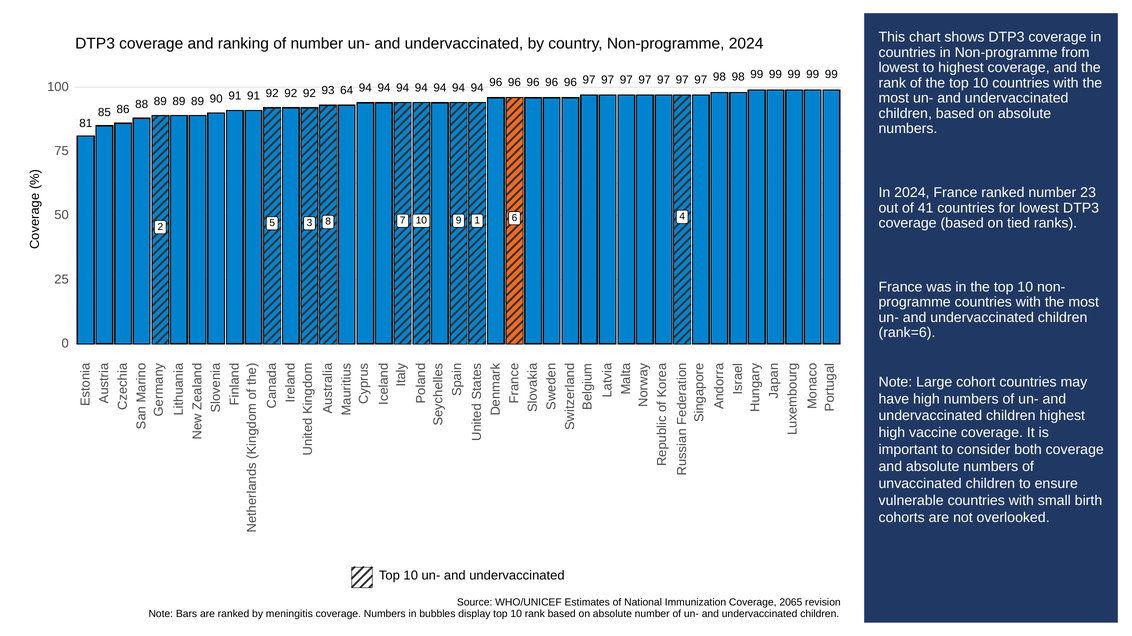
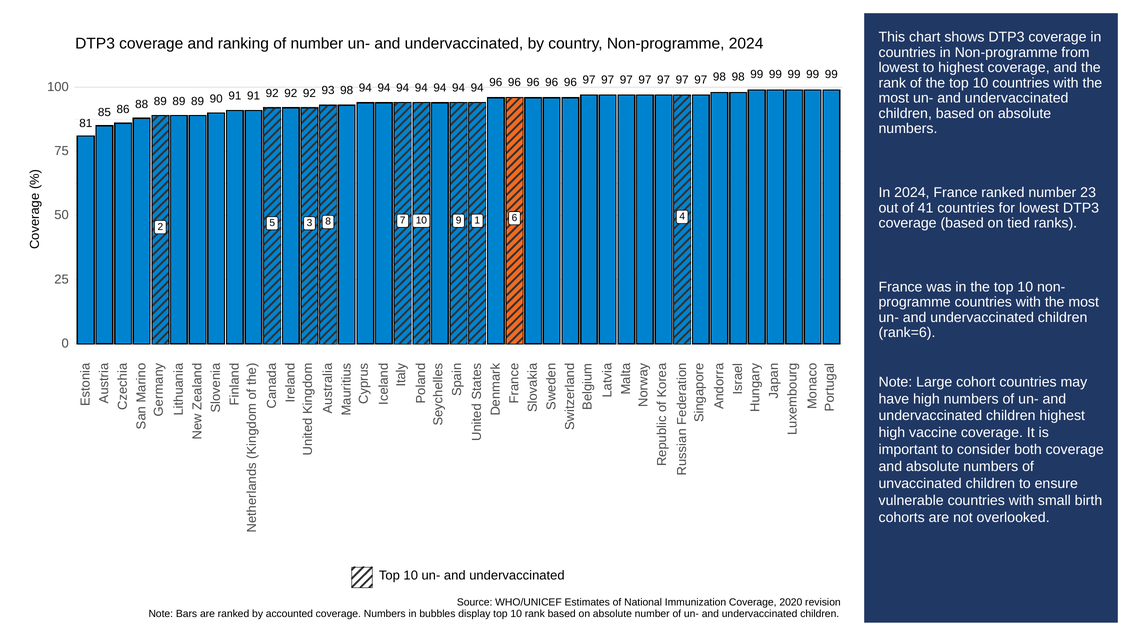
93 64: 64 -> 98 (347, 91)
2065: 2065 -> 2020 (791, 603)
meningitis: meningitis -> accounted (289, 614)
